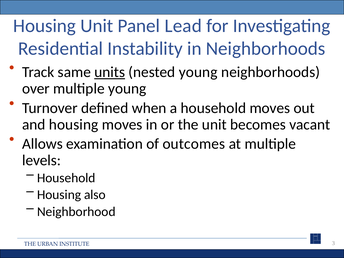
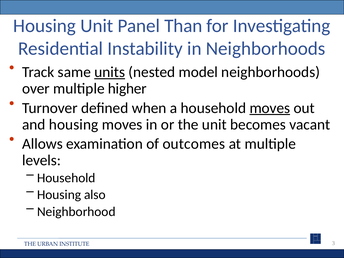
Lead: Lead -> Than (183, 26)
nested young: young -> model (198, 72)
multiple young: young -> higher (127, 89)
moves underline: none -> present (270, 108)
